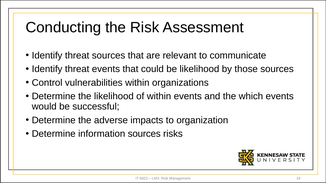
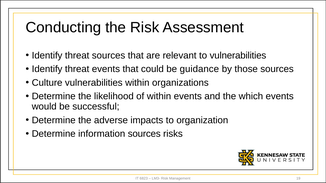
to communicate: communicate -> vulnerabilities (238, 56)
be likelihood: likelihood -> guidance (199, 69)
Control: Control -> Culture (47, 83)
